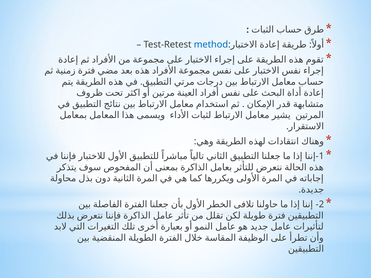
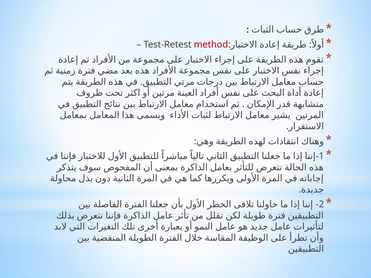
method colour: blue -> red (211, 45)
